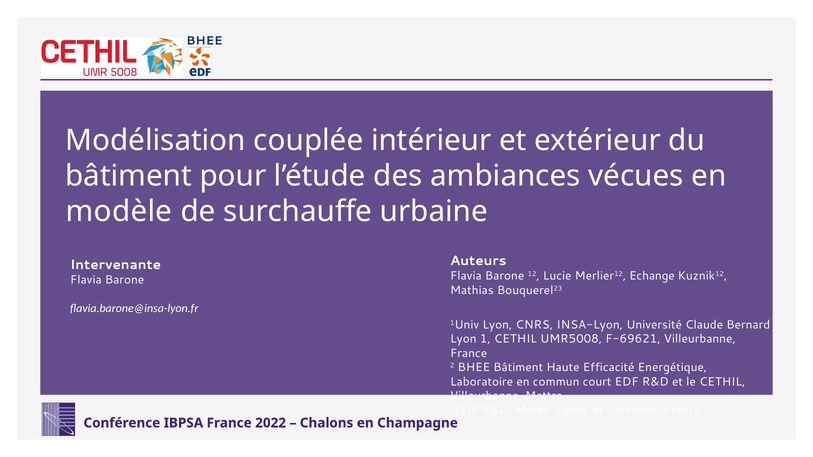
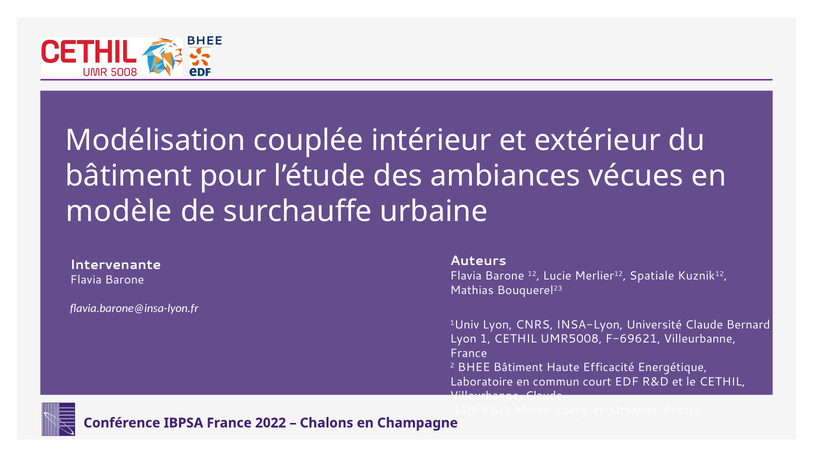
Echange: Echange -> Spatiale (652, 276)
Villeurbanne Mettre: Mettre -> Claude (544, 396)
